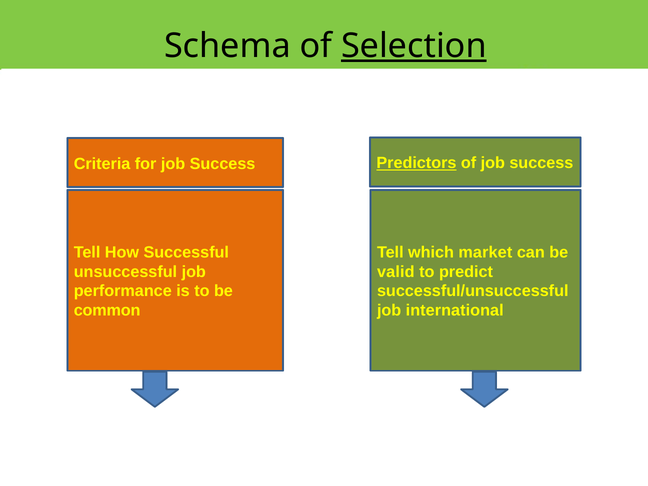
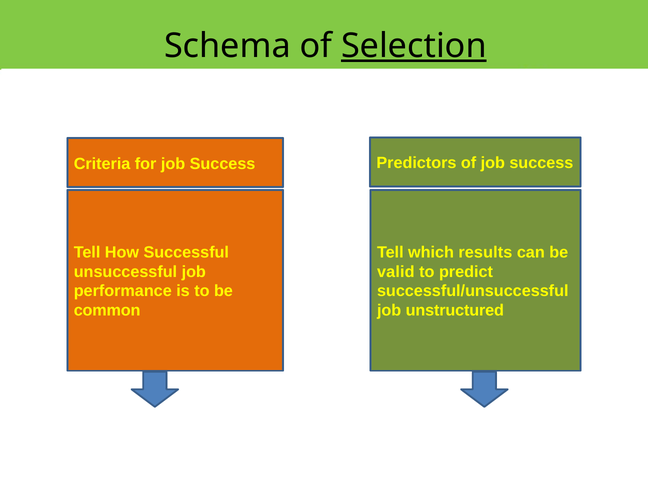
Predictors underline: present -> none (416, 163)
market: market -> results (485, 252)
international: international -> unstructured (455, 311)
